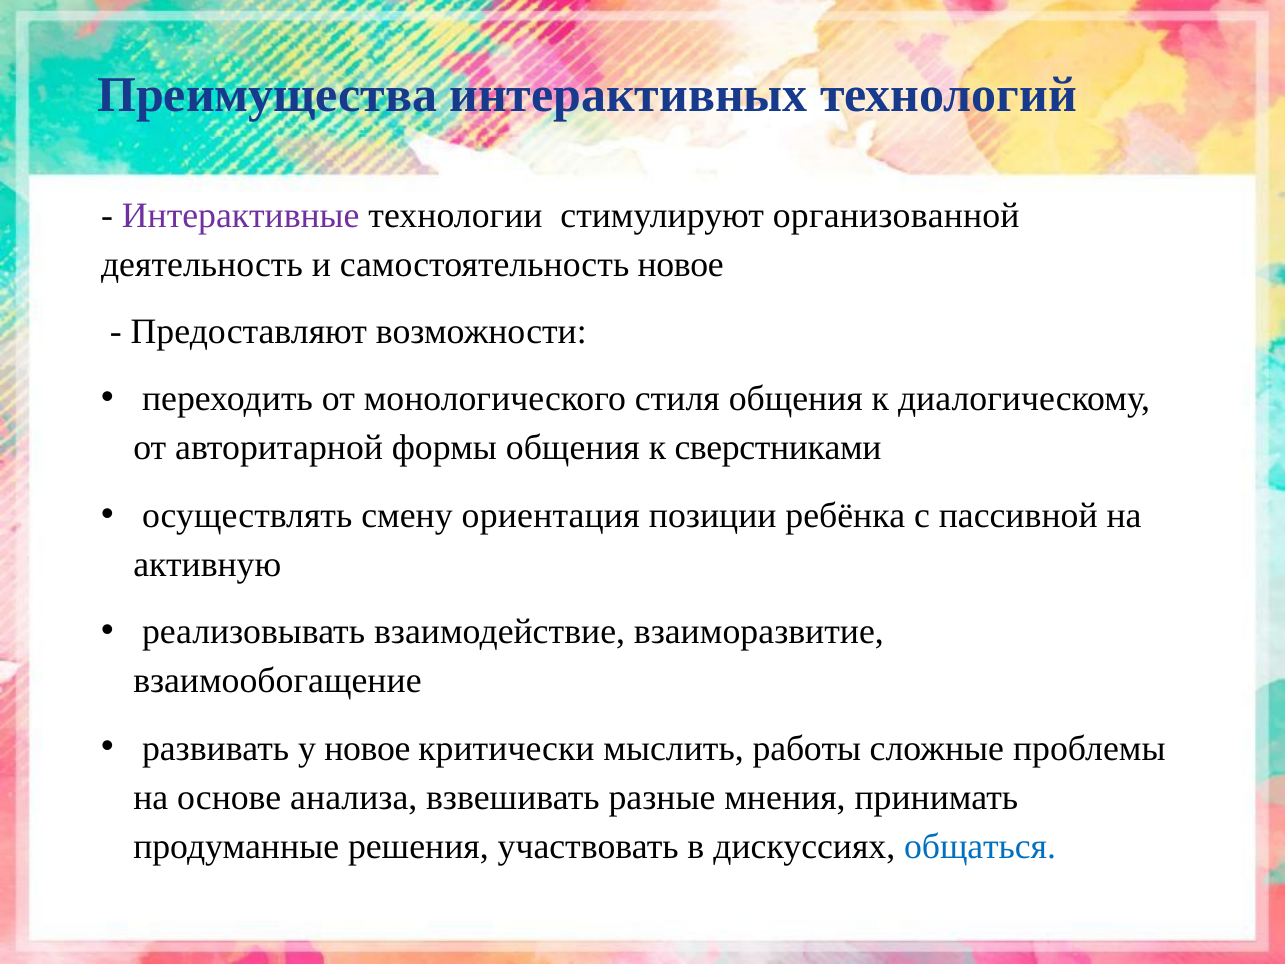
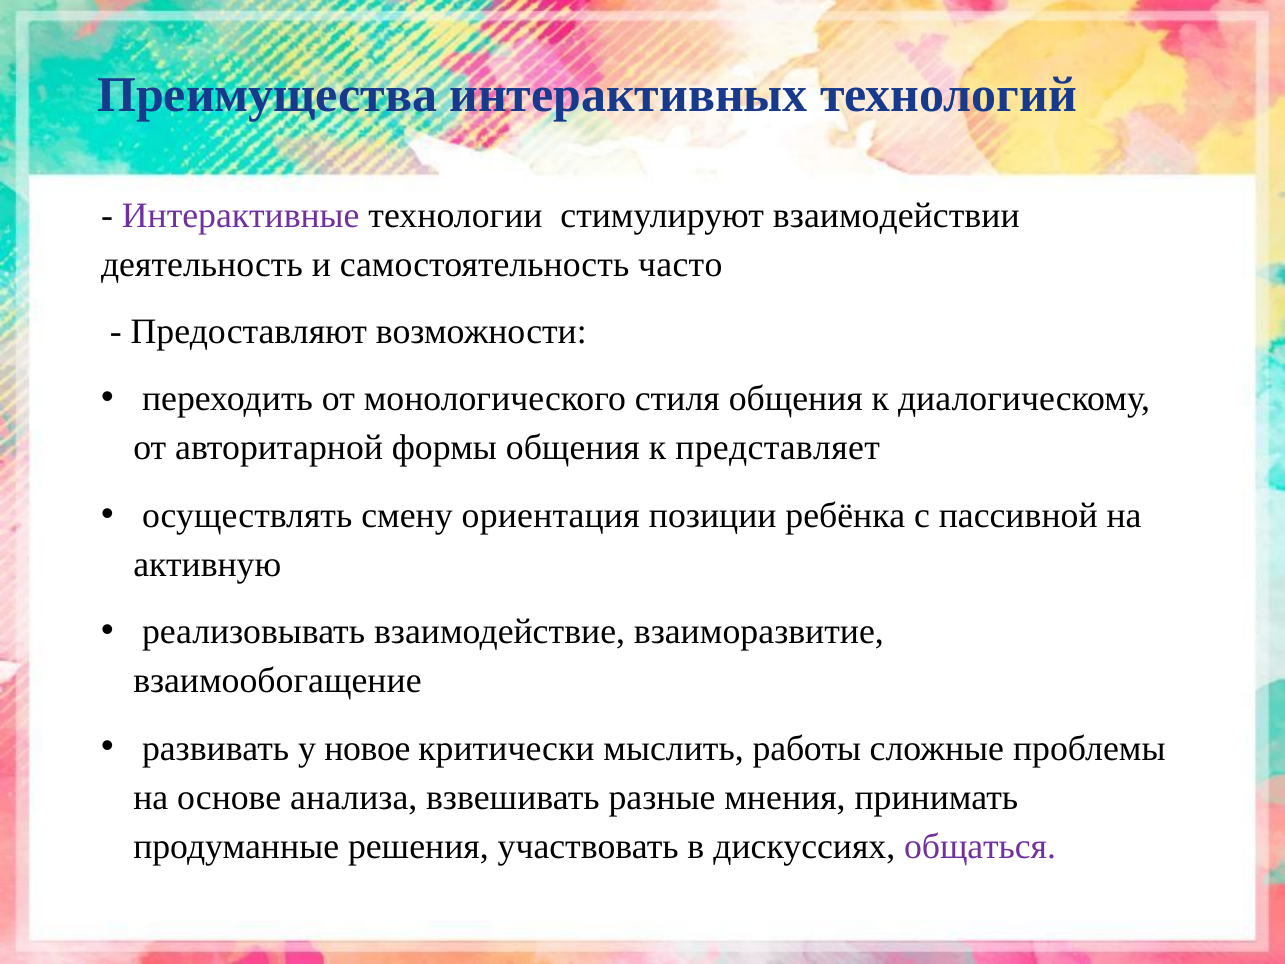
организованной: организованной -> взаимодействии (896, 215)
самостоятельность новое: новое -> часто (680, 265)
сверстниками: сверстниками -> представляет (778, 448)
общаться colour: blue -> purple (980, 847)
